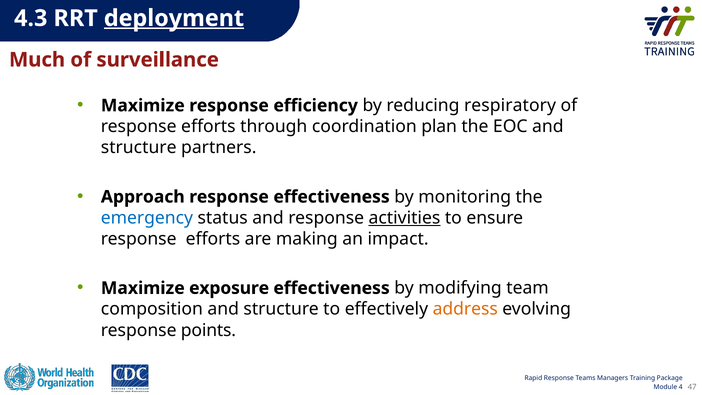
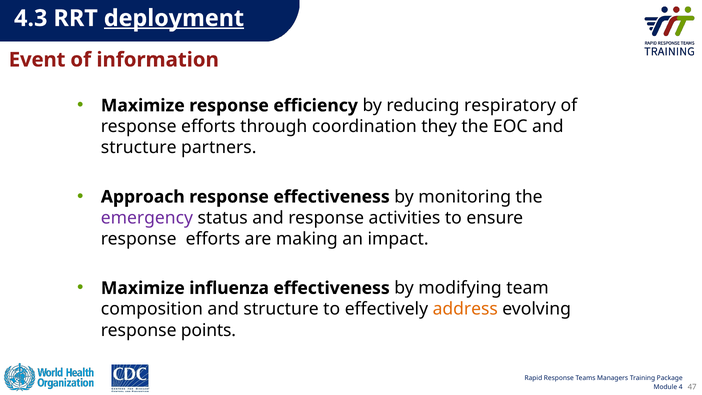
Much: Much -> Event (37, 60)
surveillance: surveillance -> information (158, 60)
plan: plan -> they (439, 127)
emergency colour: blue -> purple (147, 218)
activities underline: present -> none (404, 218)
exposure: exposure -> influenza (229, 288)
